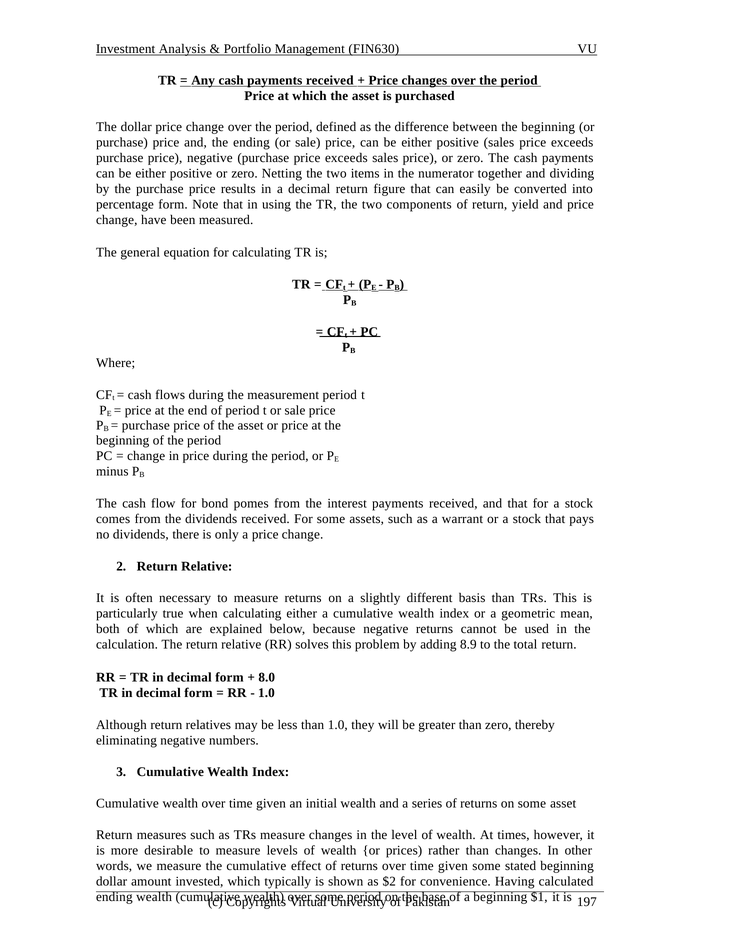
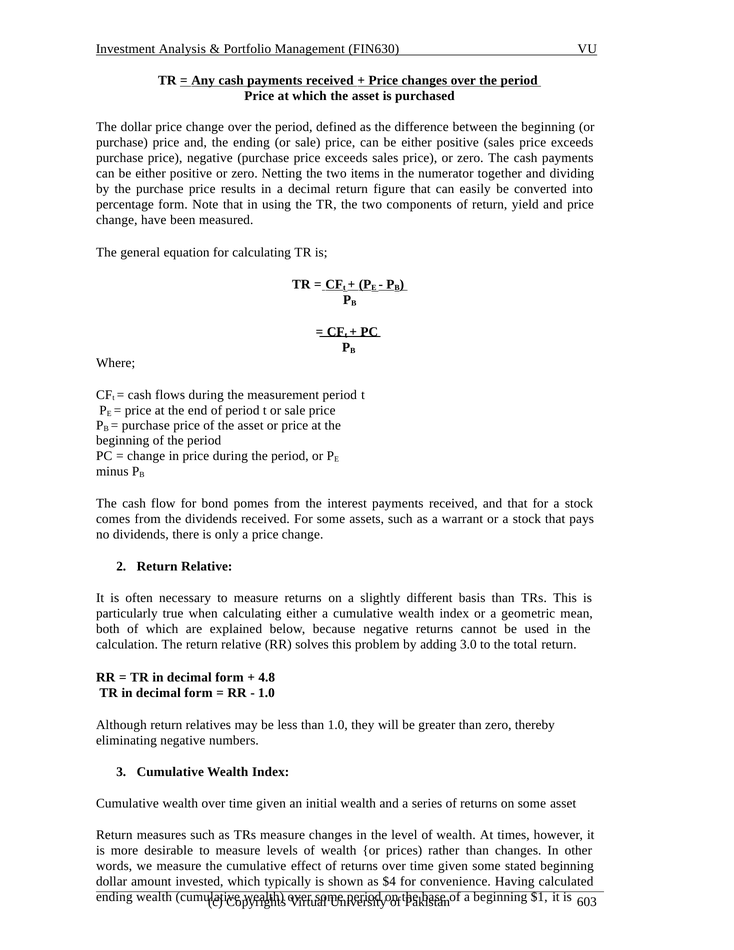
8.9: 8.9 -> 3.0 (468, 644)
8.0: 8.0 -> 4.8 (267, 677)
$2: $2 -> $4 (389, 881)
197: 197 -> 603 (587, 902)
